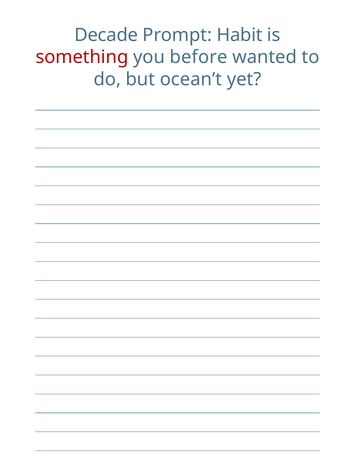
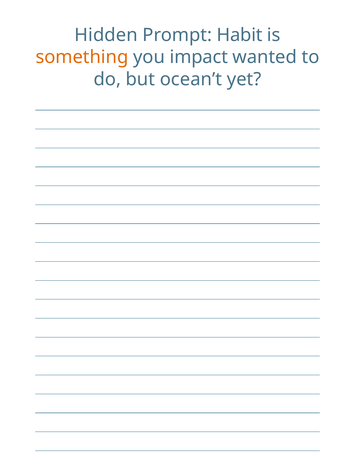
Decade: Decade -> Hidden (106, 35)
something colour: red -> orange (82, 57)
before: before -> impact (199, 57)
